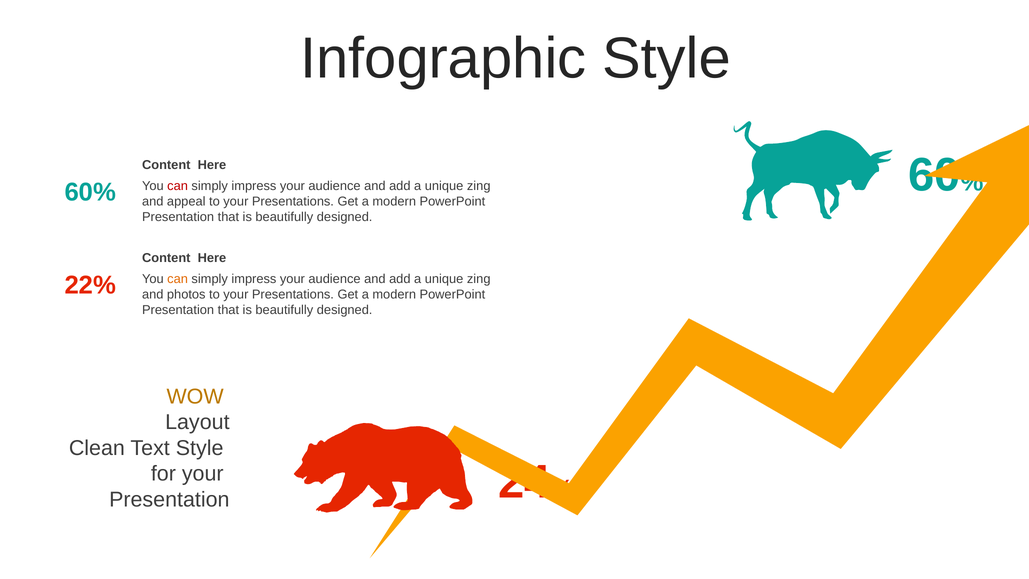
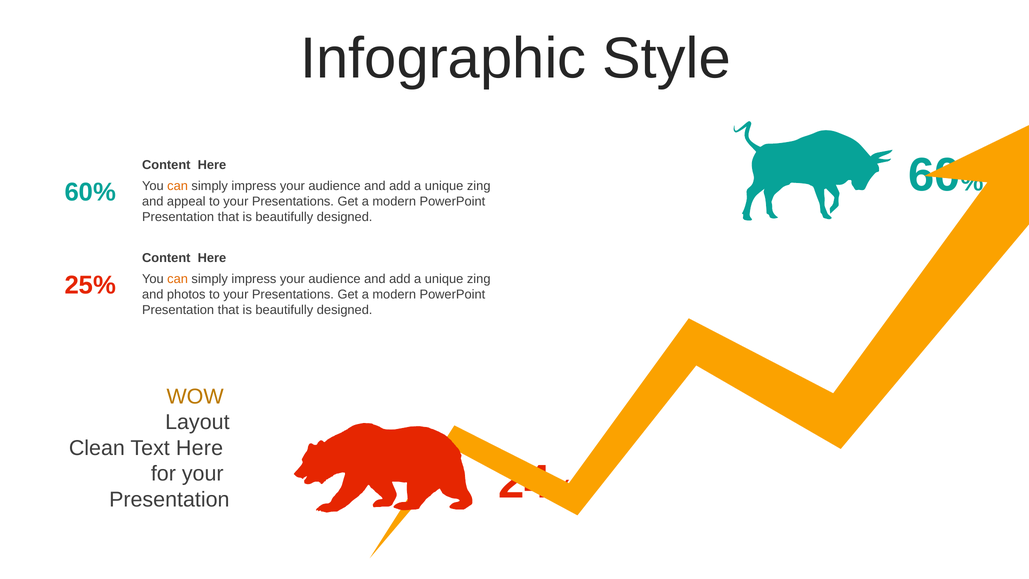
can colour: red -> orange (178, 186)
22%: 22% -> 25% (90, 285)
Text Style: Style -> Here (200, 448)
